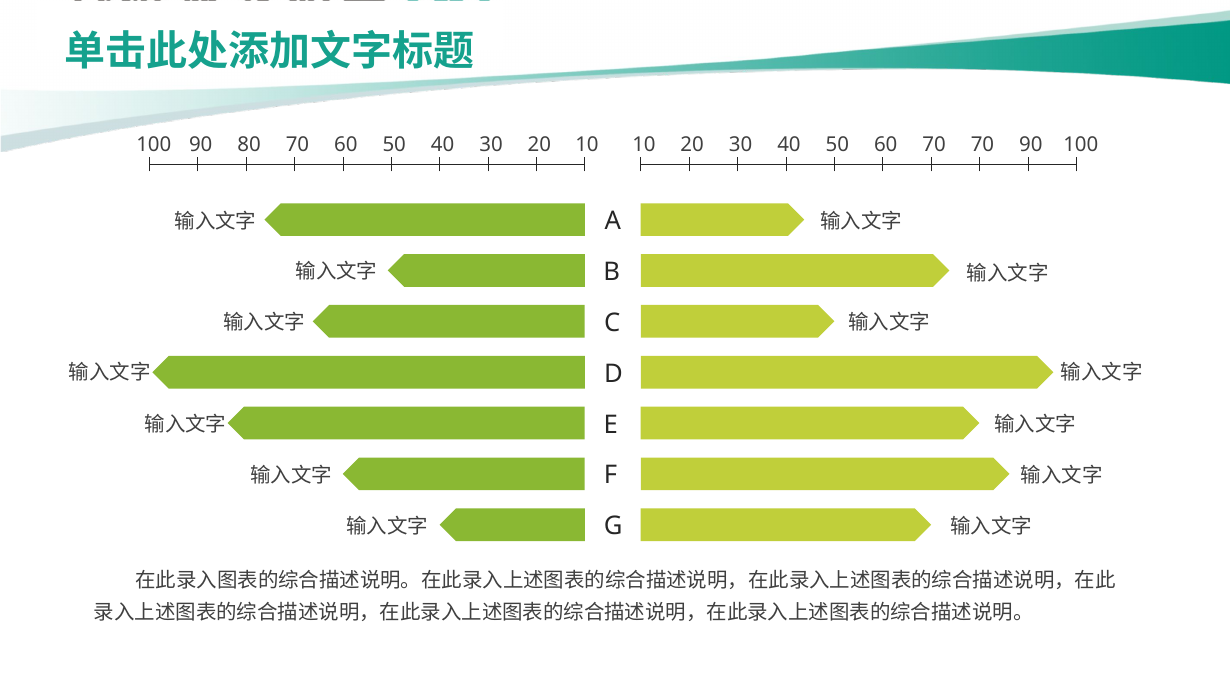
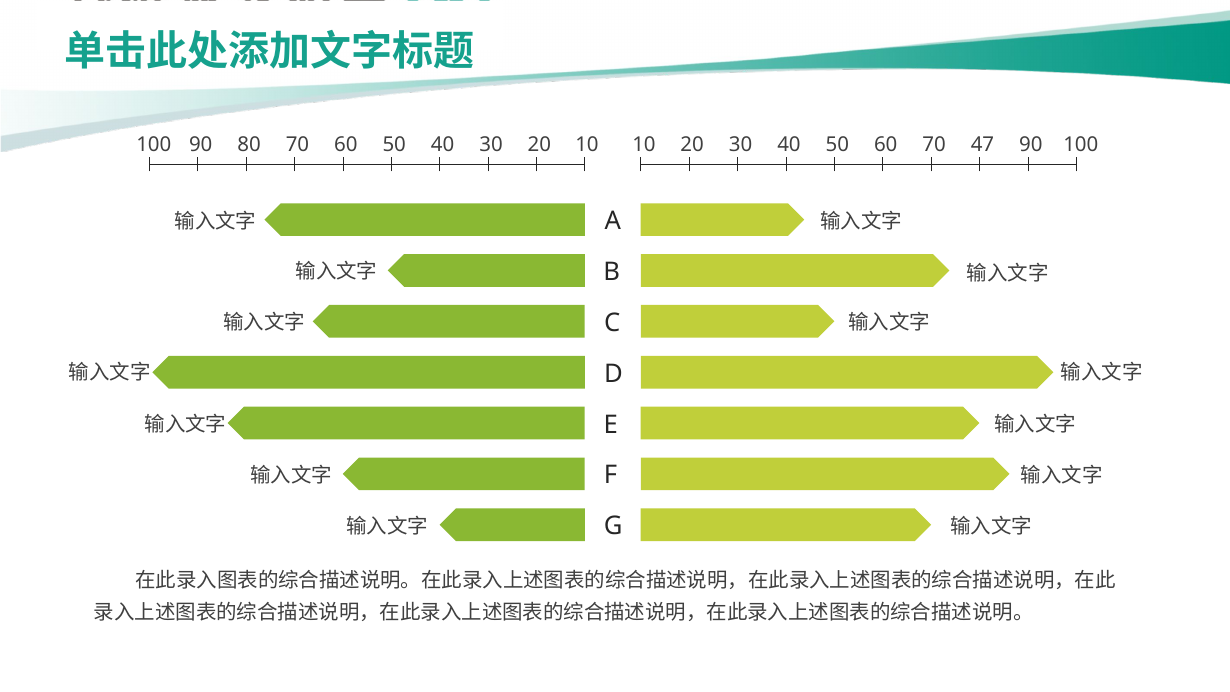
70 70: 70 -> 47 (983, 145)
